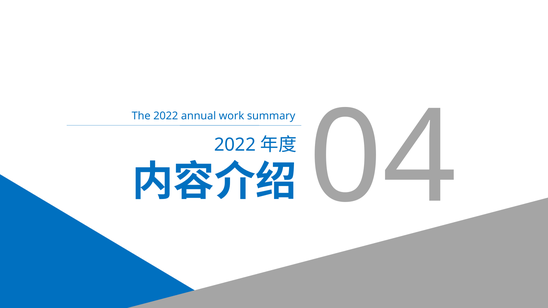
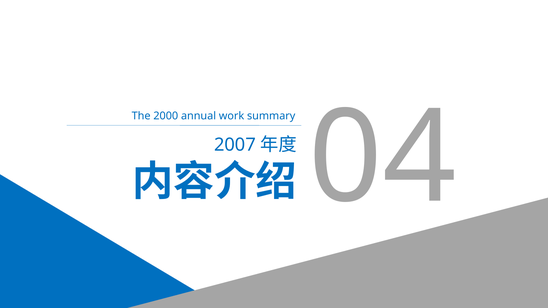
The 2022: 2022 -> 2000 (166, 116)
2022: 2022 -> 2007 (235, 145)
